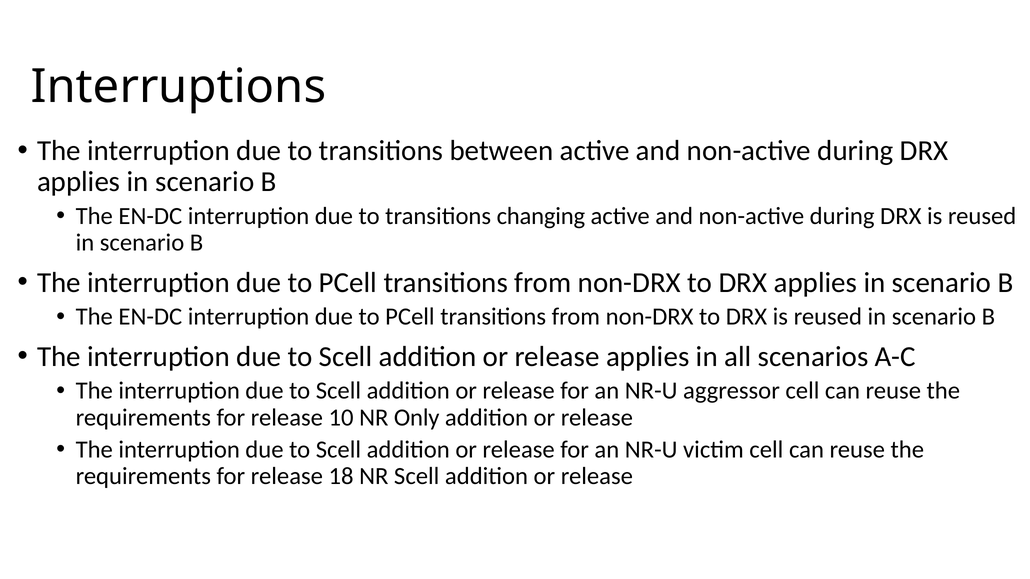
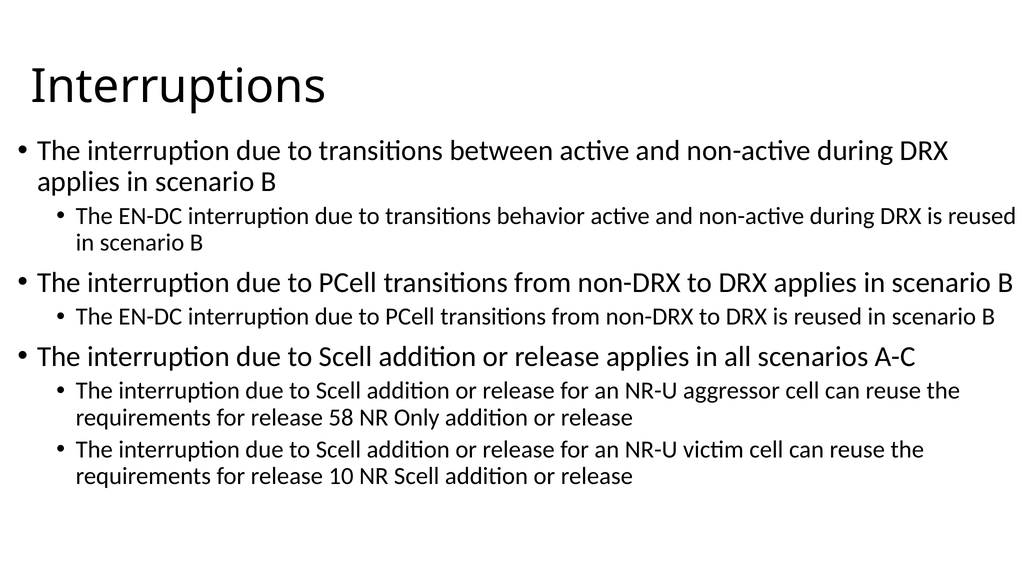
changing: changing -> behavior (541, 216)
10: 10 -> 58 (341, 418)
18: 18 -> 10 (341, 476)
